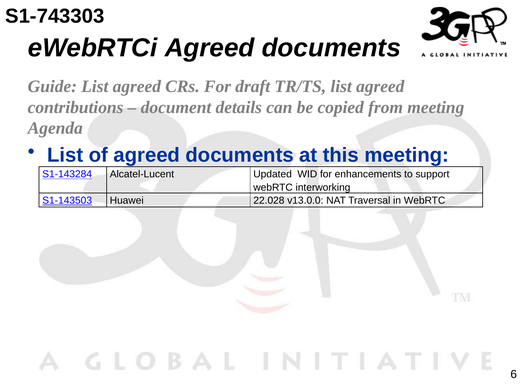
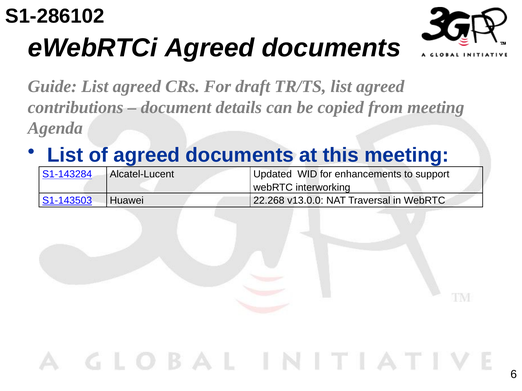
S1-743303: S1-743303 -> S1-286102 (55, 16)
22.028: 22.028 -> 22.268 (269, 201)
